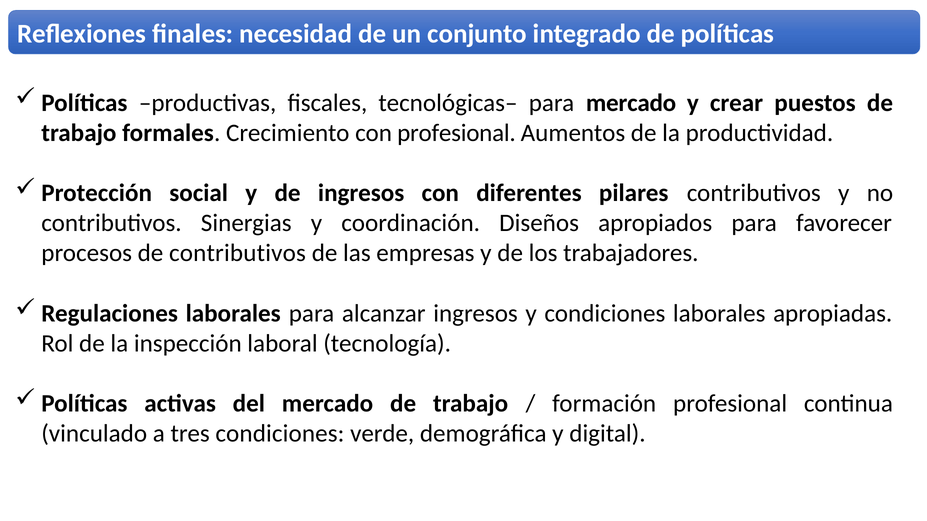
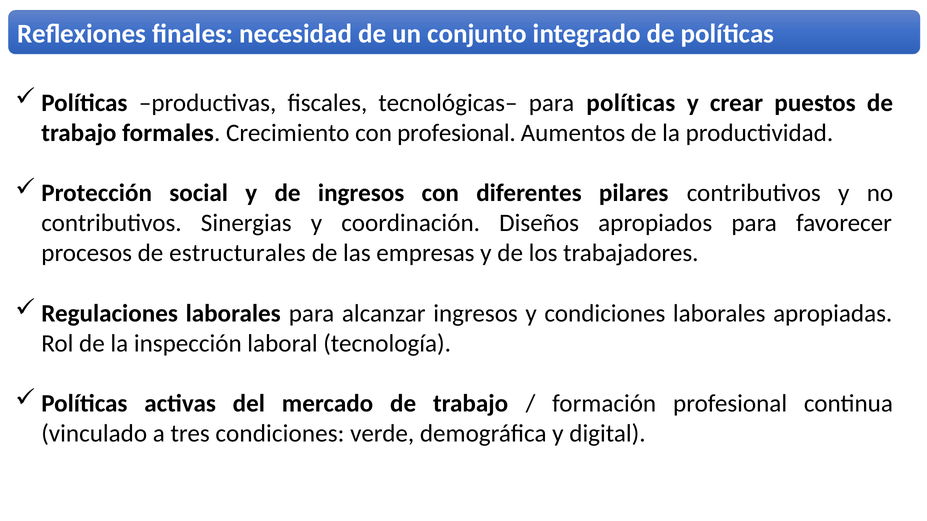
para mercado: mercado -> políticas (631, 103)
de contributivos: contributivos -> estructurales (237, 253)
